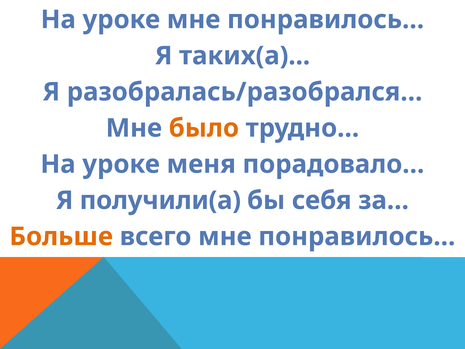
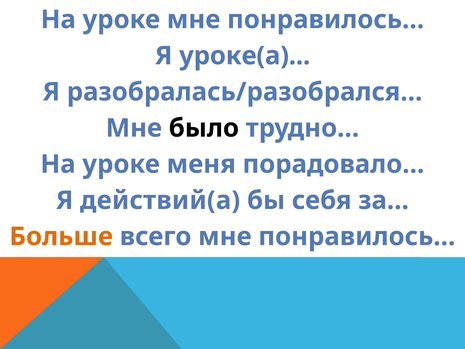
таких(а: таких(а -> уроке(а (245, 56)
было colour: orange -> black (204, 128)
получили(а: получили(а -> действий(а (160, 200)
